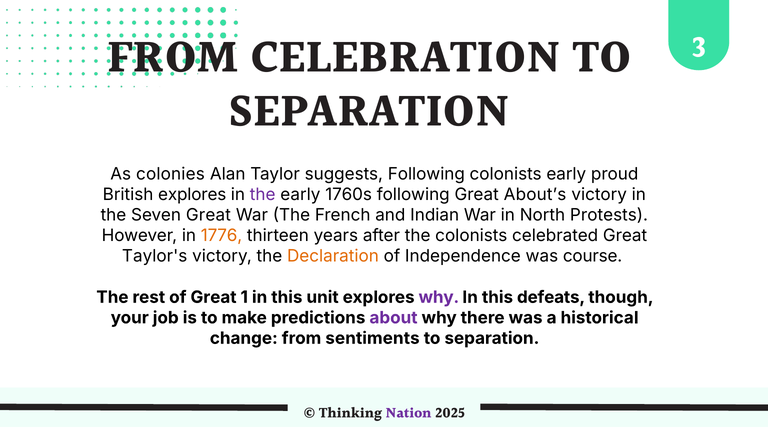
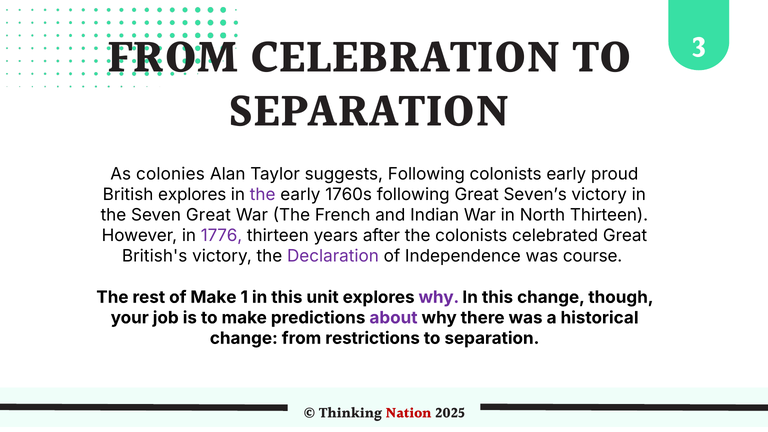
About’s: About’s -> Seven’s (535, 195)
North Protests: Protests -> Thirteen (609, 215)
1776 colour: orange -> purple (222, 236)
Taylor's: Taylor's -> British's (155, 256)
Declaration colour: orange -> purple (333, 256)
of Great: Great -> Make (213, 297)
this defeats: defeats -> change (551, 297)
sentiments: sentiments -> restrictions (373, 338)
Nation colour: purple -> red (408, 414)
